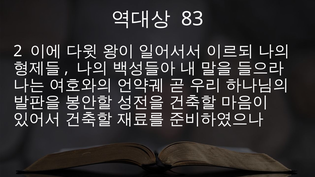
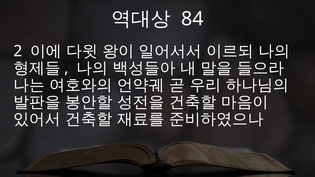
83: 83 -> 84 (192, 19)
